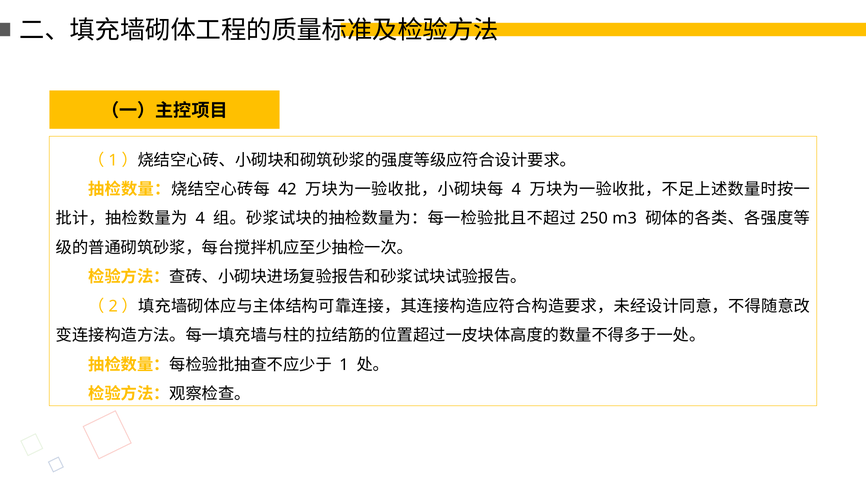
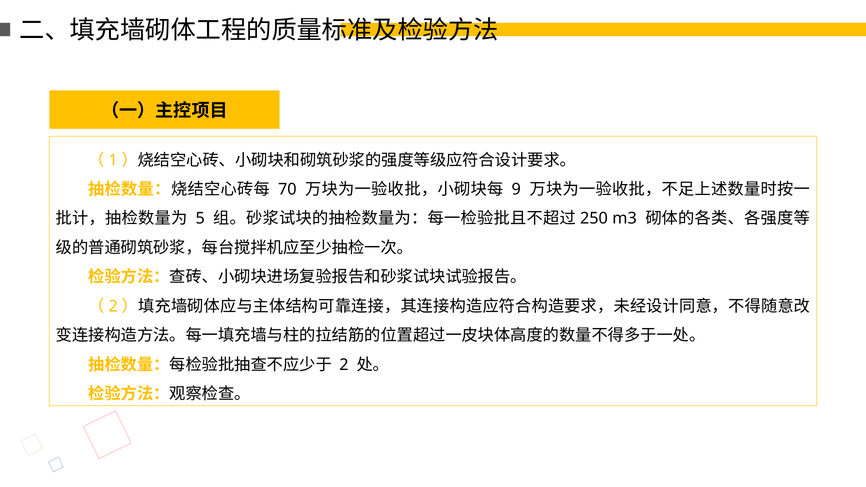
42: 42 -> 70 (287, 189)
4: 4 -> 9 (516, 189)
4: 4 -> 5 (200, 219)
1: 1 -> 2 (344, 365)
